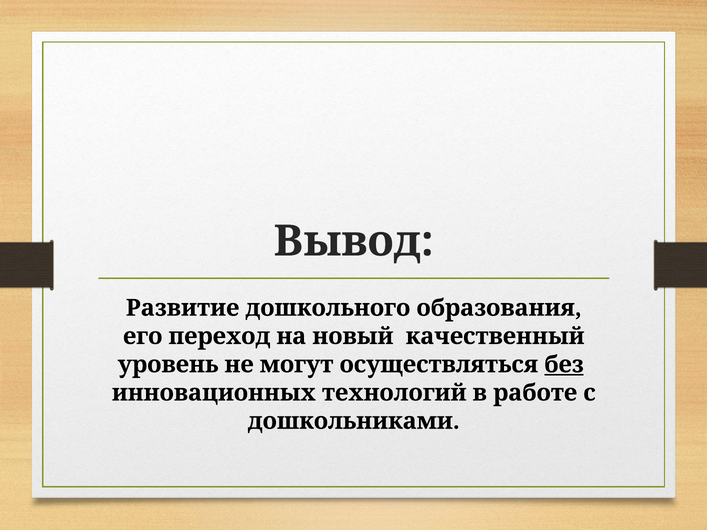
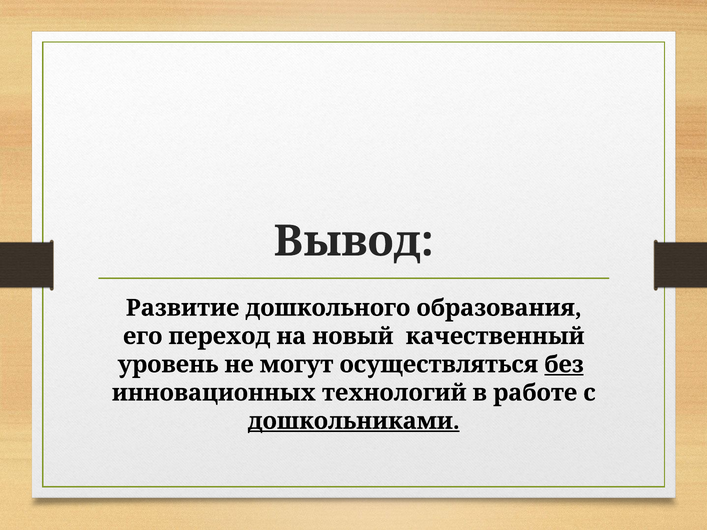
дошкольниками underline: none -> present (354, 421)
